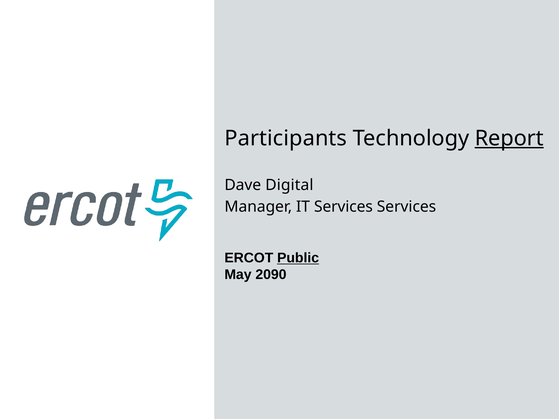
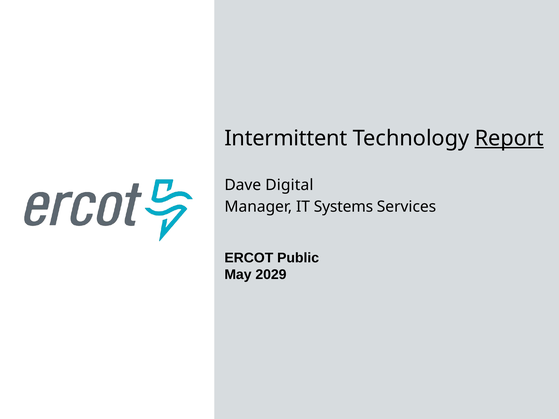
Participants: Participants -> Intermittent (286, 138)
IT Services: Services -> Systems (343, 207)
Public underline: present -> none (298, 258)
2090: 2090 -> 2029 (271, 275)
